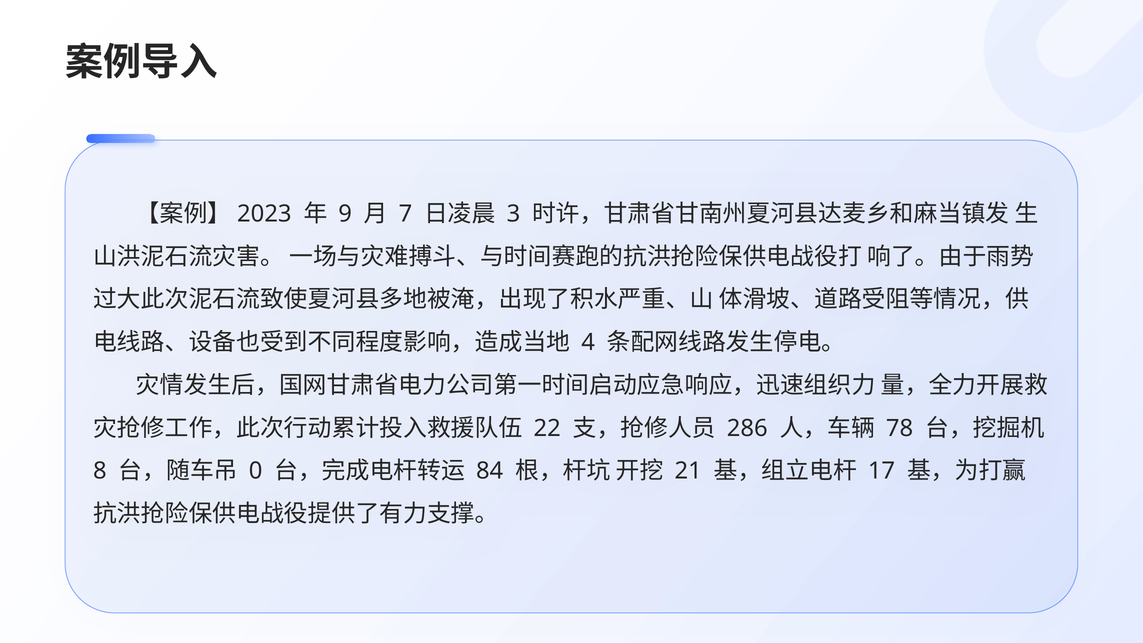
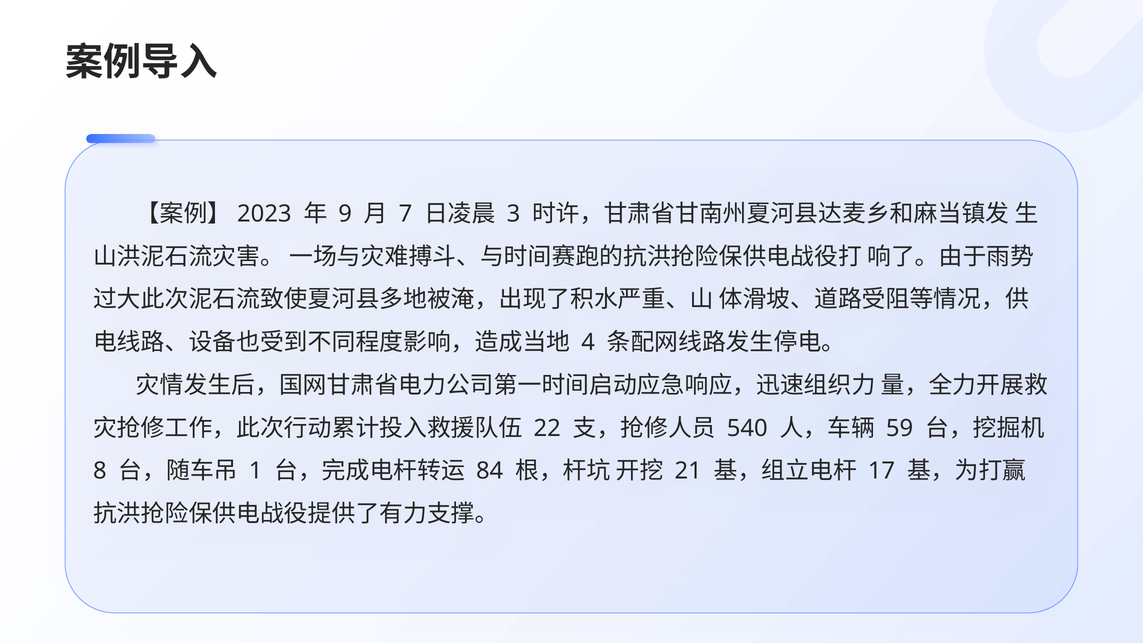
286: 286 -> 540 (747, 428)
78: 78 -> 59 (900, 428)
0: 0 -> 1 (256, 471)
